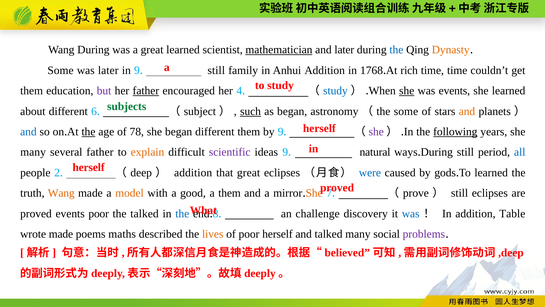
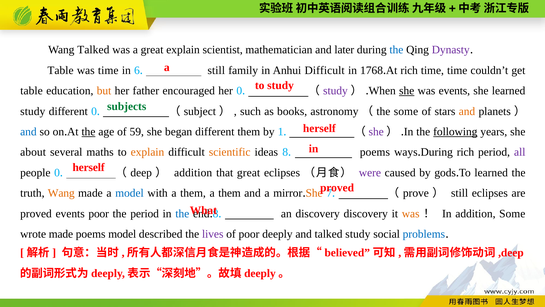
Wang During: During -> Talked (93, 50)
great learned: learned -> explain (183, 50)
mathematician underline: present -> none (279, 50)
Dynasty colour: orange -> purple (451, 50)
Some: Some -> Table (61, 70)
was later: later -> time (108, 70)
in 9: 9 -> 6 (137, 70)
Anhui Addition: Addition -> Difficult (325, 70)
them: them -> table (32, 91)
but colour: purple -> orange (104, 91)
father underline: present -> none (146, 91)
her 4: 4 -> 0 (239, 91)
study colour: blue -> purple (335, 91)
about: about -> study (33, 111)
different 6: 6 -> 0 (94, 111)
such underline: present -> none (251, 111)
as began: began -> books (292, 111)
78: 78 -> 59 (137, 132)
by 9: 9 -> 1 (281, 132)
many: many -> about (33, 152)
several father: father -> maths (100, 152)
scientific colour: purple -> orange (230, 152)
ideas 9: 9 -> 8 (285, 152)
natural: natural -> poems (375, 152)
During still: still -> rich (465, 152)
all colour: blue -> purple (520, 152)
people 2: 2 -> 0 (57, 172)
were colour: blue -> purple (370, 172)
model colour: orange -> blue (129, 193)
with a good: good -> them (193, 193)
the talked: talked -> period (145, 213)
an challenge: challenge -> discovery (318, 213)
was colour: blue -> orange (411, 213)
addition Table: Table -> Some (512, 213)
poems maths: maths -> model (122, 234)
lives colour: orange -> purple (213, 234)
poor herself: herself -> deeply (277, 234)
talked many: many -> study (358, 234)
problems colour: purple -> blue (424, 234)
